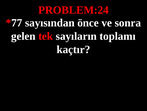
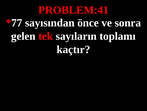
PROBLEM:24: PROBLEM:24 -> PROBLEM:41 (73, 10)
